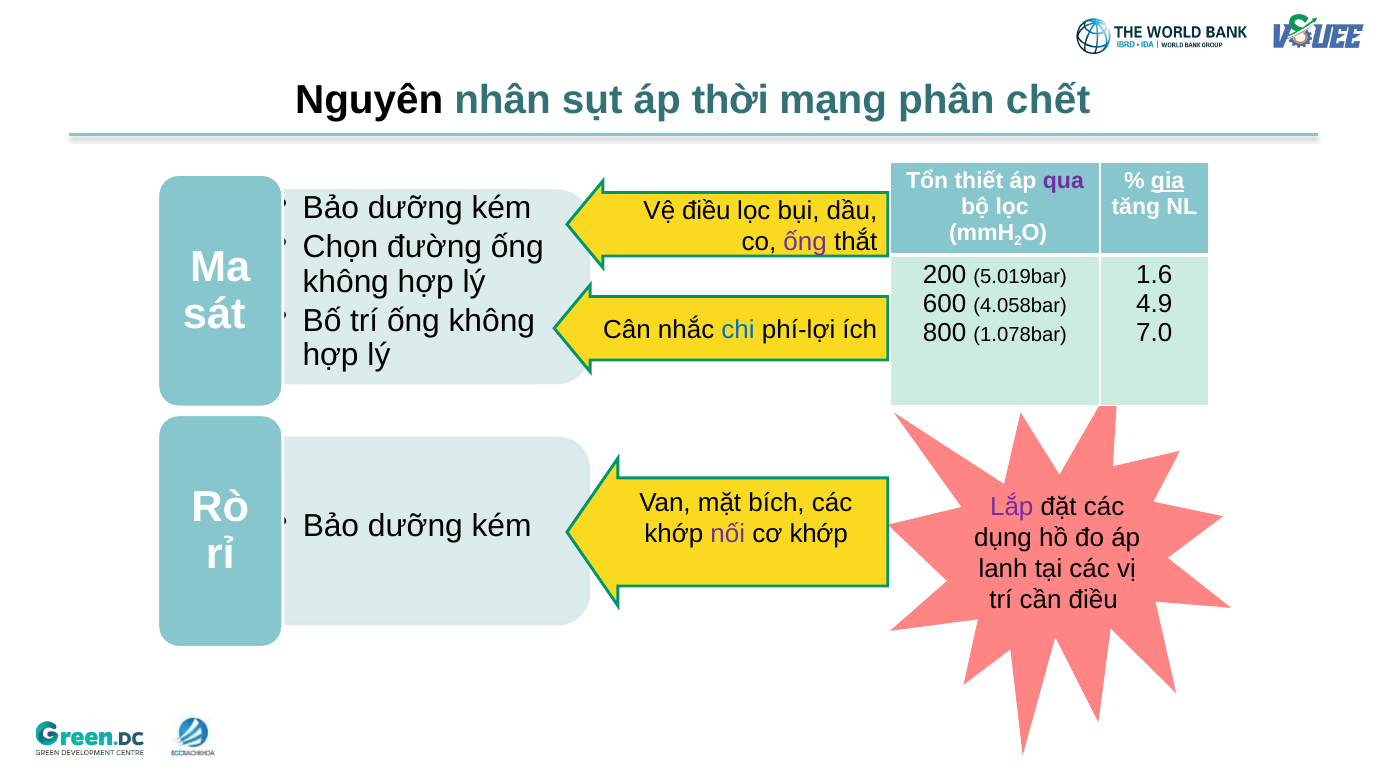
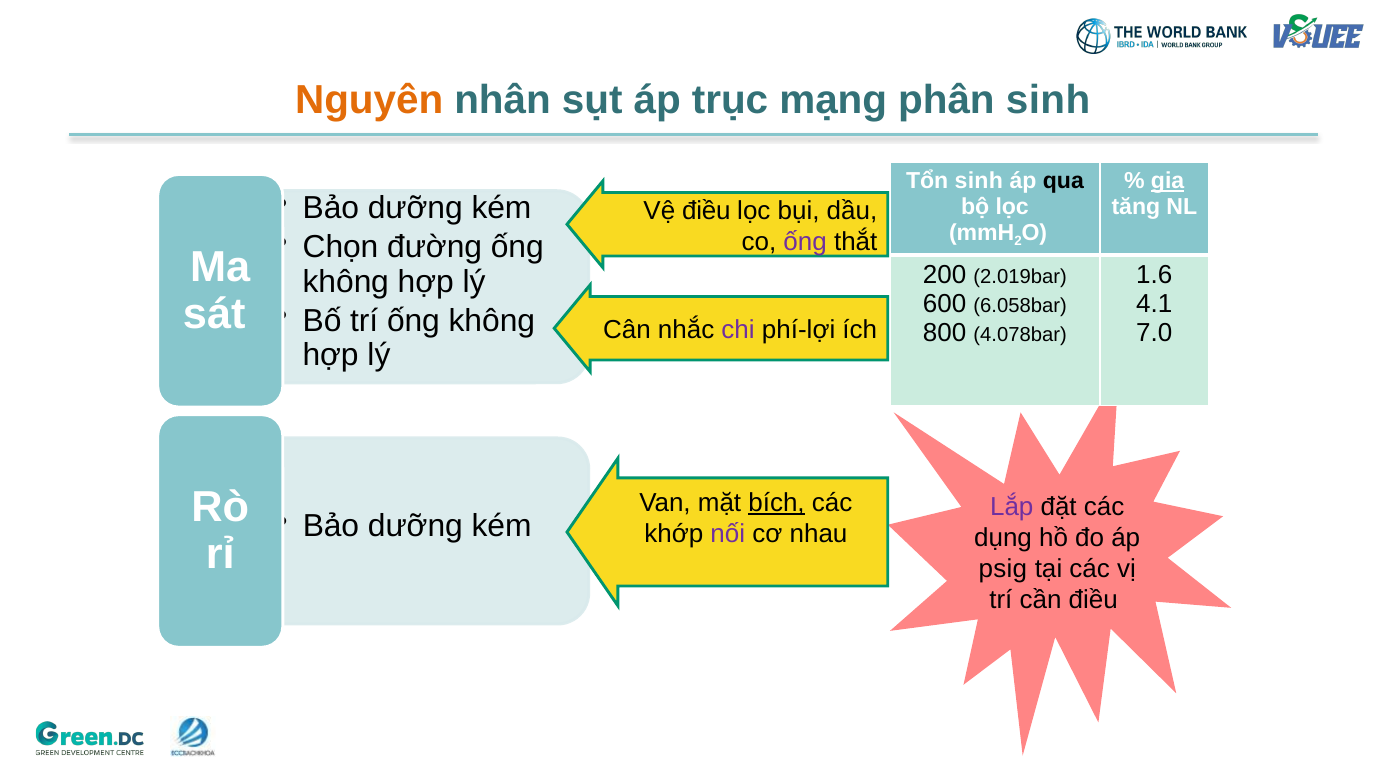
Nguyên colour: black -> orange (369, 100)
thời: thời -> trục (730, 100)
phân chết: chết -> sinh (1048, 100)
Tổn thiết: thiết -> sinh (979, 181)
qua colour: purple -> black (1063, 181)
5.019bar: 5.019bar -> 2.019bar (1020, 277)
4.058bar: 4.058bar -> 6.058bar (1020, 306)
4.9: 4.9 -> 4.1 (1154, 304)
chi colour: blue -> purple (738, 330)
1.078bar: 1.078bar -> 4.078bar (1020, 335)
bích underline: none -> present (777, 503)
cơ khớp: khớp -> nhau (819, 534)
lanh: lanh -> psig (1003, 569)
